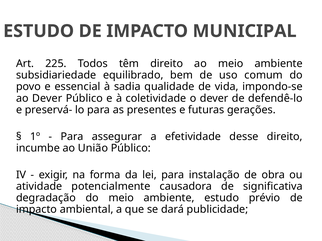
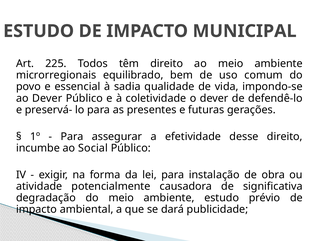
subsidiariedade: subsidiariedade -> microrregionais (56, 75)
União: União -> Social (93, 148)
